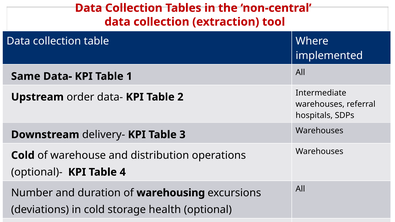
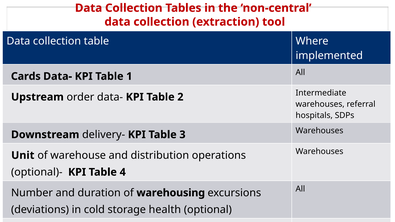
Same: Same -> Cards (26, 76)
Cold: Cold -> Unit (23, 155)
